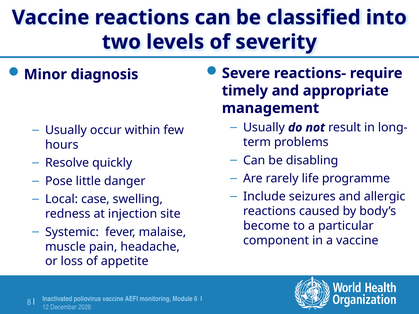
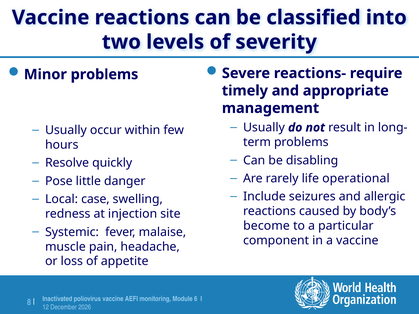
Minor diagnosis: diagnosis -> problems (104, 74)
programme: programme -> operational (356, 179)
